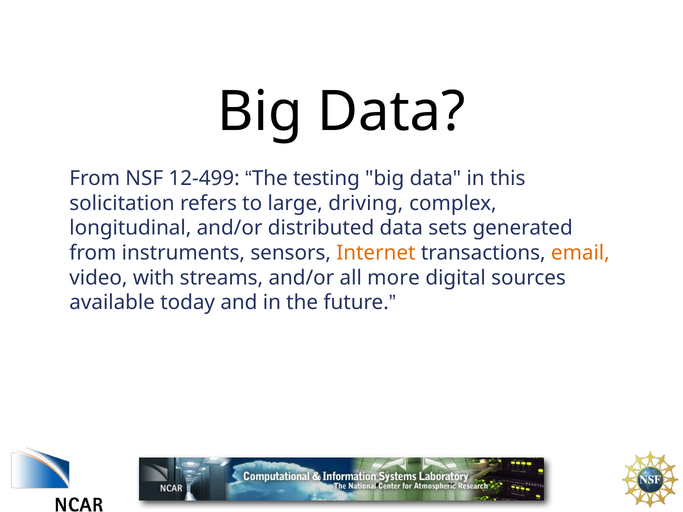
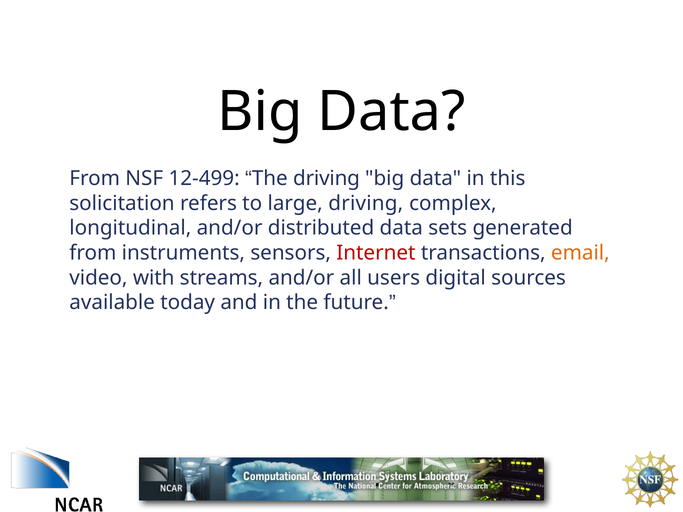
The testing: testing -> driving (327, 179)
Internet colour: orange -> red (376, 253)
more: more -> users (394, 278)
